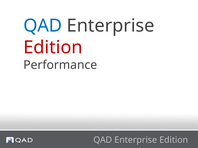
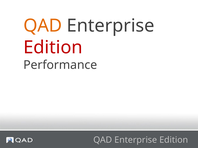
QAD colour: blue -> orange (43, 26)
